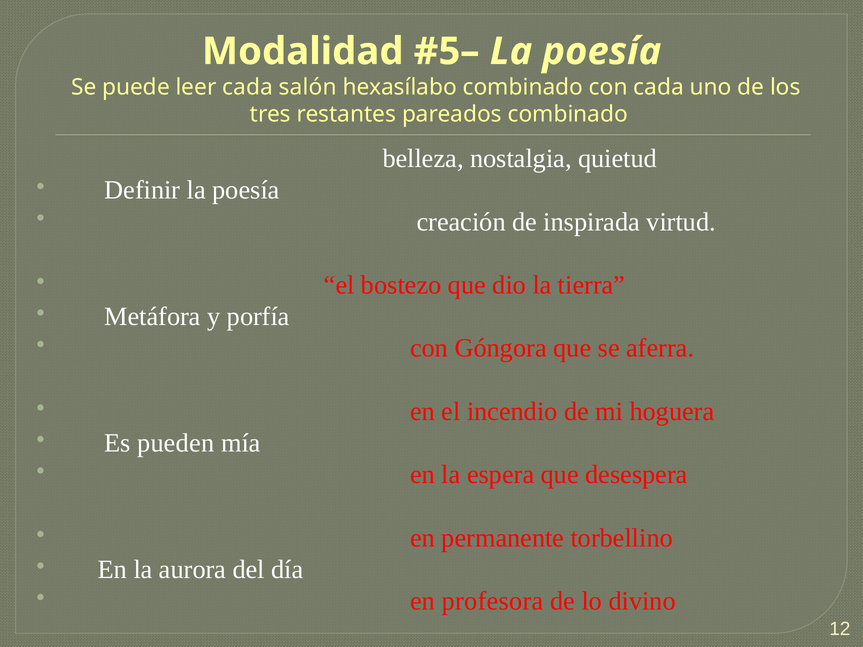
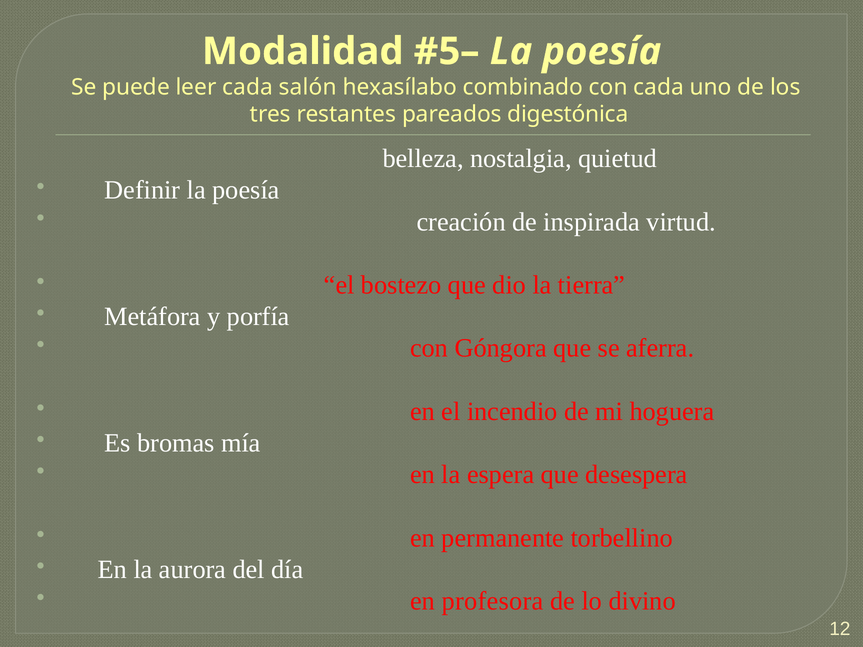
pareados combinado: combinado -> digestónica (568, 114)
pueden: pueden -> bromas (176, 443)
